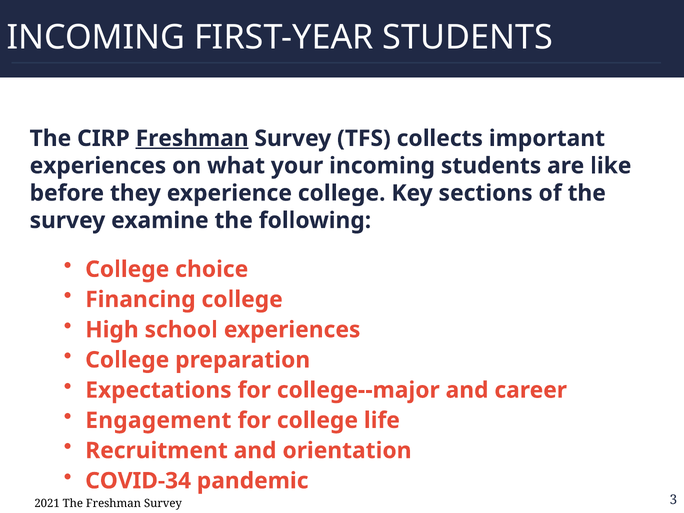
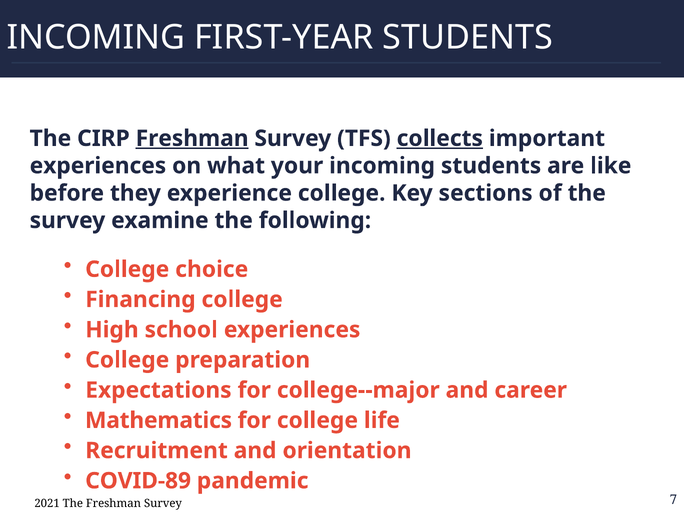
collects underline: none -> present (440, 138)
Engagement: Engagement -> Mathematics (159, 420)
COVID-34: COVID-34 -> COVID-89 (138, 481)
3: 3 -> 7 (673, 500)
